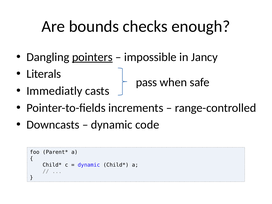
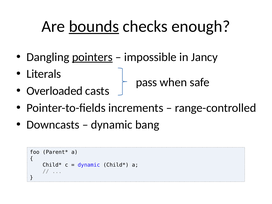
bounds underline: none -> present (94, 26)
Immediatly: Immediatly -> Overloaded (55, 91)
code: code -> bang (147, 125)
